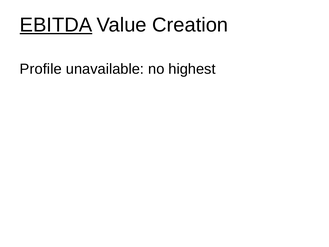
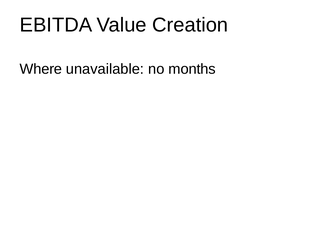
EBITDA underline: present -> none (56, 25)
Profile: Profile -> Where (41, 69)
highest: highest -> months (192, 69)
